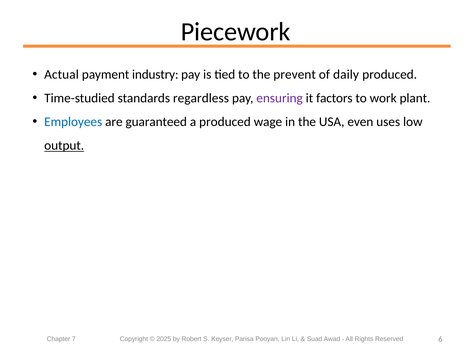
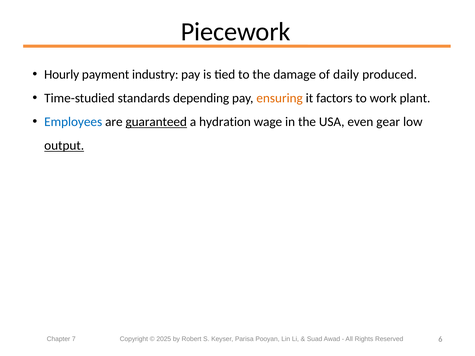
Actual: Actual -> Hourly (62, 74)
prevent: prevent -> damage (295, 74)
regardless: regardless -> depending (201, 98)
ensuring colour: purple -> orange (280, 98)
guaranteed underline: none -> present (156, 122)
a produced: produced -> hydration (225, 122)
uses: uses -> gear (388, 122)
